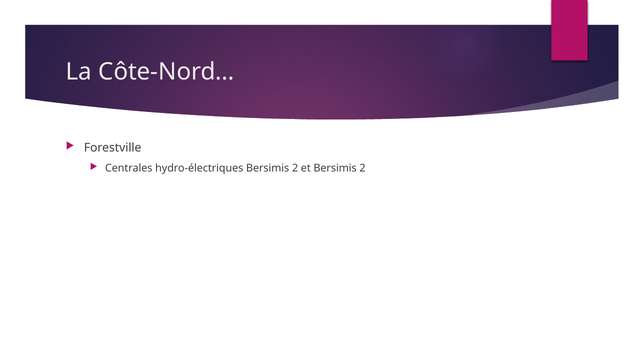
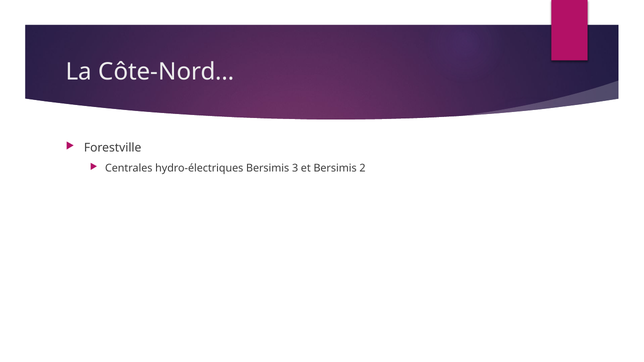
hydro-électriques Bersimis 2: 2 -> 3 (295, 168)
